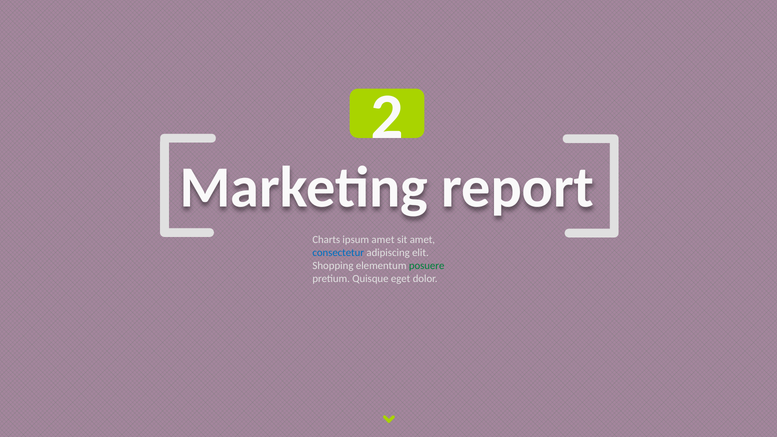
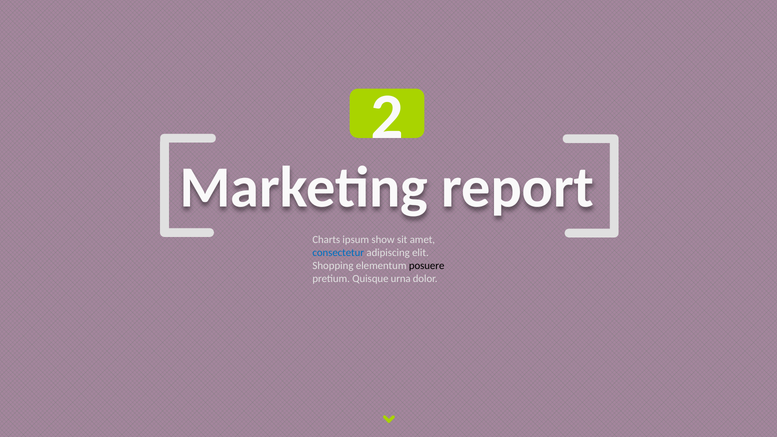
ipsum amet: amet -> show (383, 240)
posuere colour: green -> black (427, 266)
eget: eget -> urna (401, 279)
